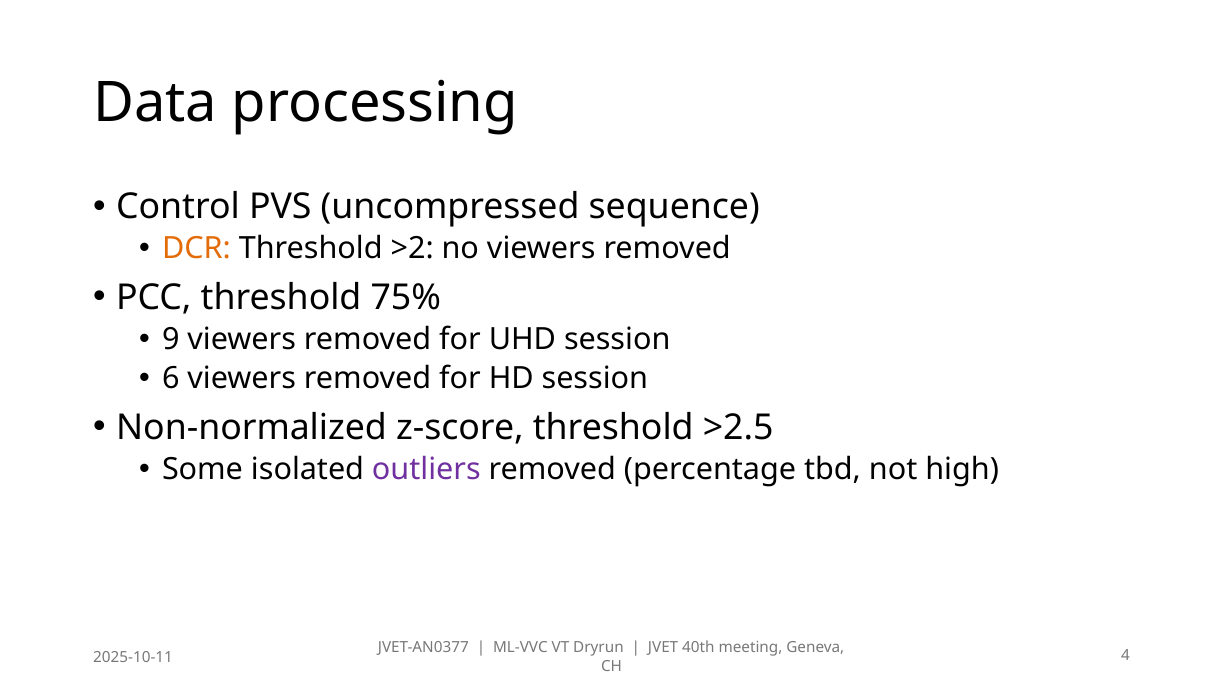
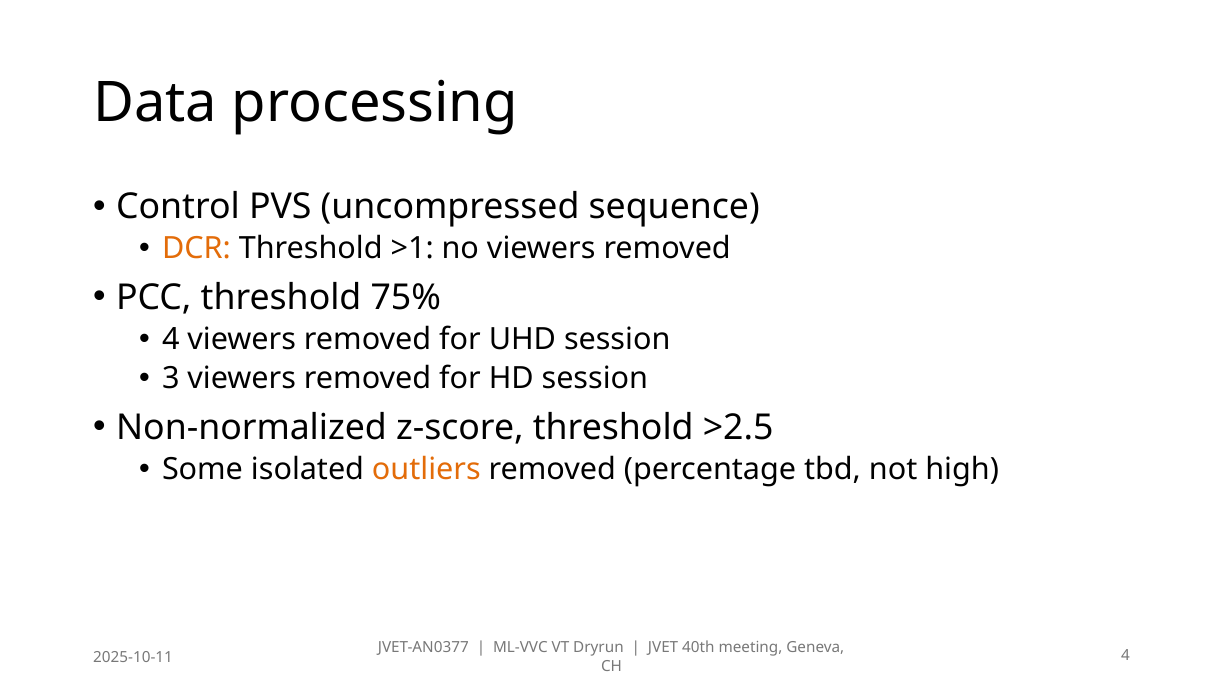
>2: >2 -> >1 (412, 249)
9: 9 -> 4 (171, 339)
6: 6 -> 3 (171, 379)
outliers colour: purple -> orange (426, 469)
